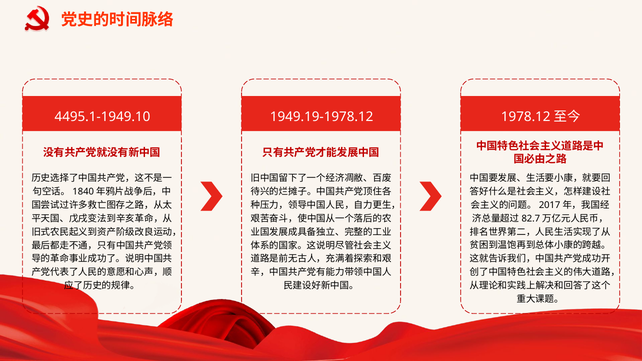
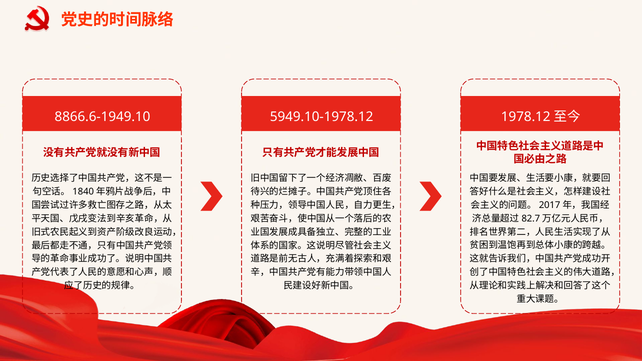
4495.1-1949.10: 4495.1-1949.10 -> 8866.6-1949.10 (102, 117)
1949.19-1978.12: 1949.19-1978.12 -> 5949.10-1978.12 (322, 117)
